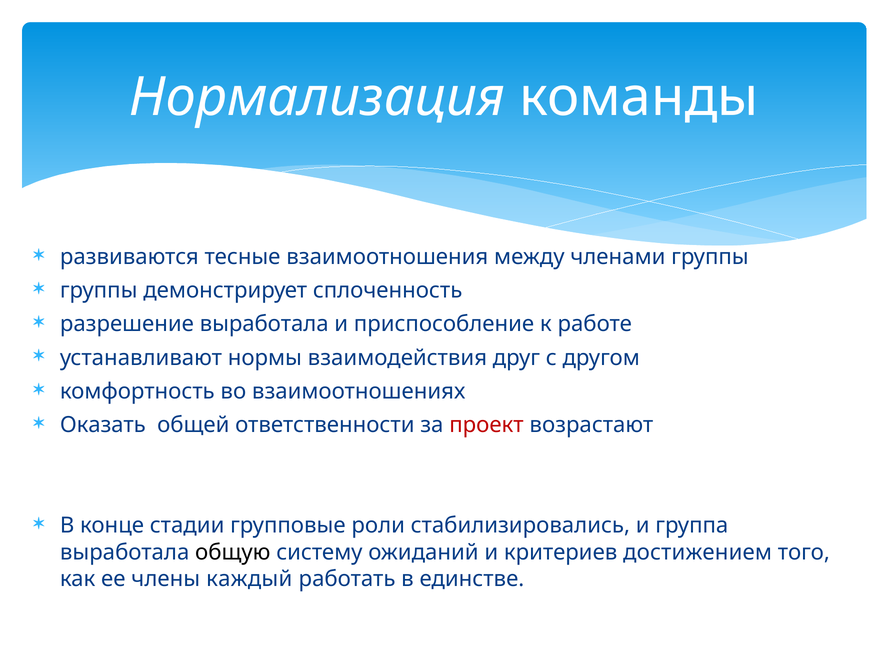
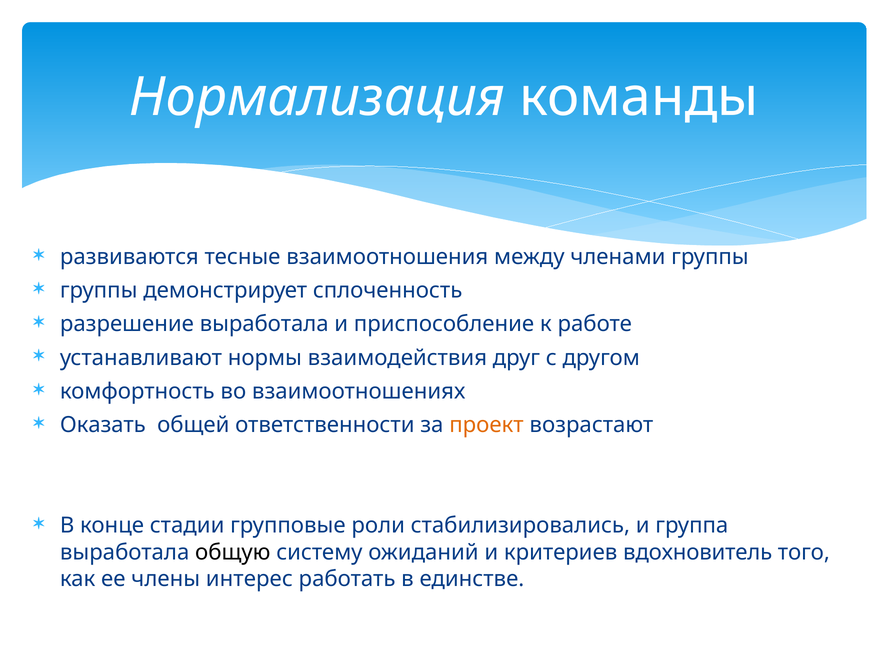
проект colour: red -> orange (486, 425)
достижением: достижением -> вдохновитель (698, 552)
каждый: каждый -> интерес (249, 579)
